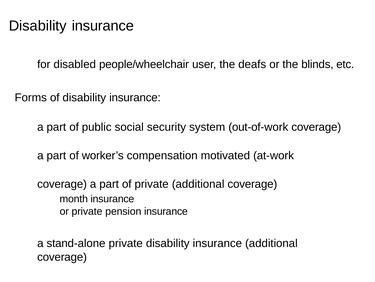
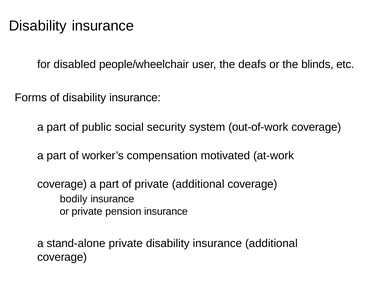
month: month -> bodily (74, 199)
